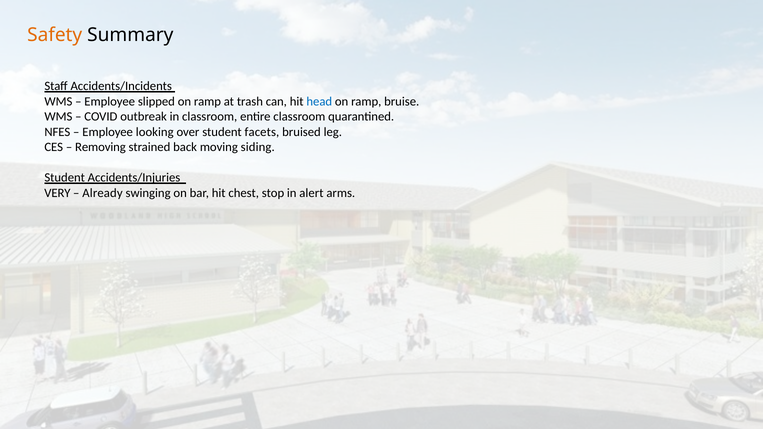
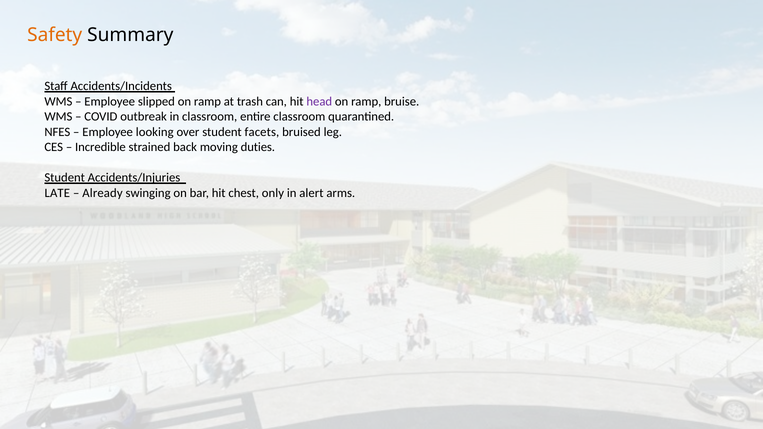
head colour: blue -> purple (319, 102)
Removing: Removing -> Incredible (100, 147)
siding: siding -> duties (258, 147)
VERY: VERY -> LATE (57, 193)
stop: stop -> only (273, 193)
